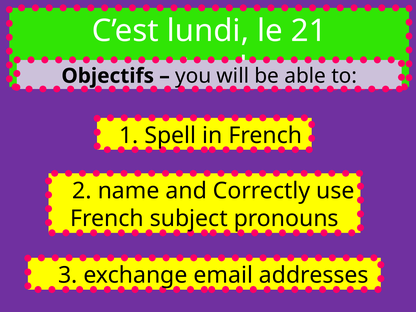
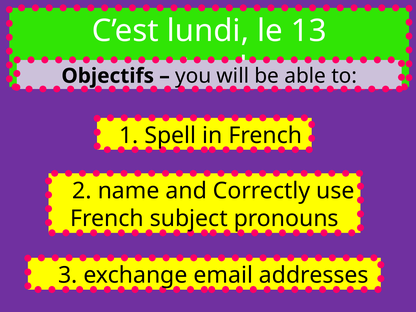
21: 21 -> 13 (309, 31)
